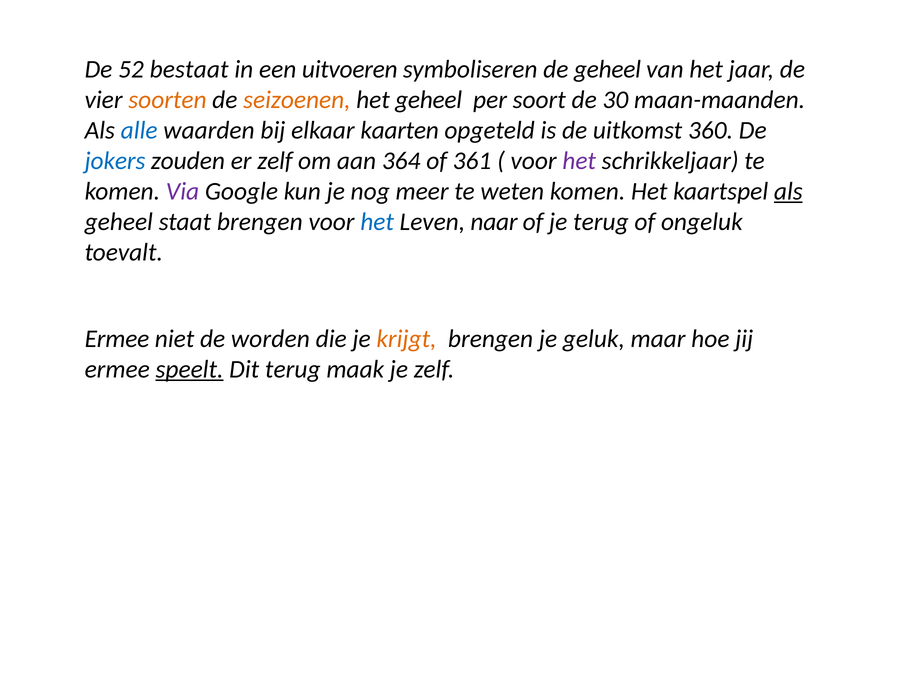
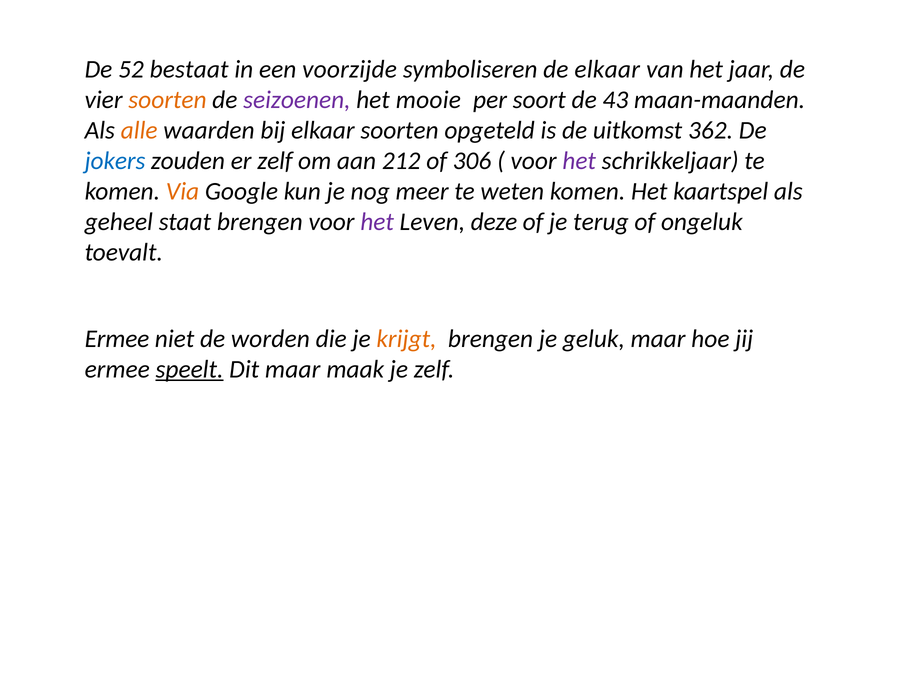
uitvoeren: uitvoeren -> voorzijde (350, 69)
de geheel: geheel -> elkaar (607, 69)
seizoenen colour: orange -> purple (297, 100)
het geheel: geheel -> mooie (428, 100)
30: 30 -> 43 (615, 100)
alle colour: blue -> orange (139, 130)
elkaar kaarten: kaarten -> soorten (400, 130)
360: 360 -> 362 (711, 130)
364: 364 -> 212 (401, 161)
361: 361 -> 306 (472, 161)
Via colour: purple -> orange (182, 191)
als underline: present -> none (788, 191)
het colour: blue -> purple (377, 222)
naar: naar -> deze (494, 222)
Dit terug: terug -> maar (293, 369)
